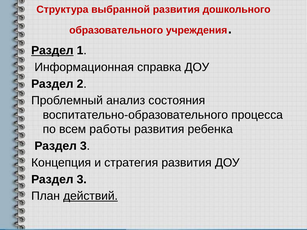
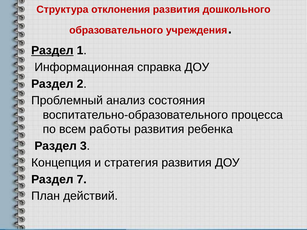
выбранной: выбранной -> отклонения (121, 9)
3: 3 -> 7 (82, 180)
действий underline: present -> none (91, 196)
